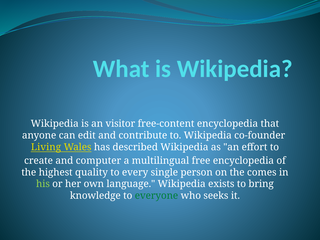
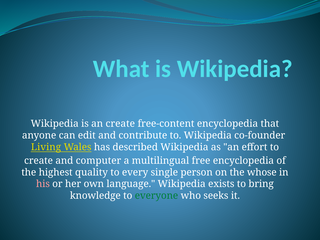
an visitor: visitor -> create (120, 124)
comes: comes -> whose (262, 172)
his colour: light green -> pink (43, 184)
